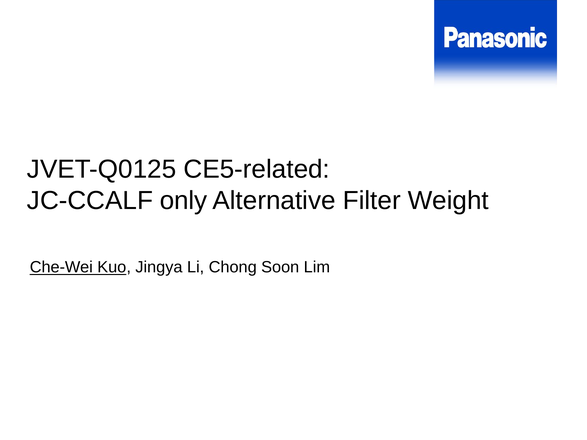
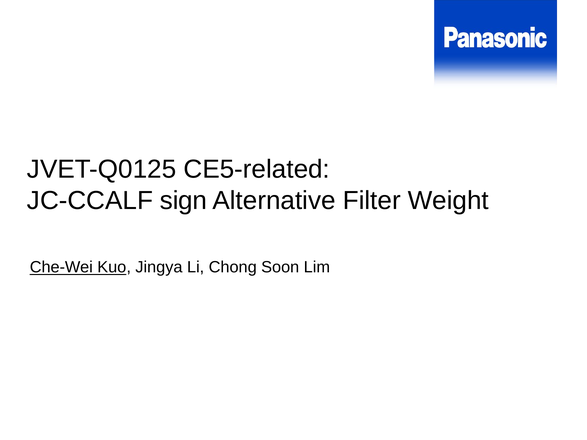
only: only -> sign (184, 201)
